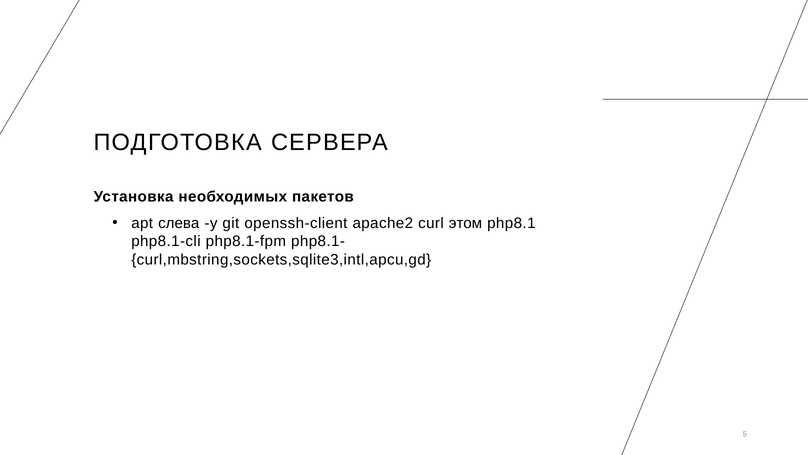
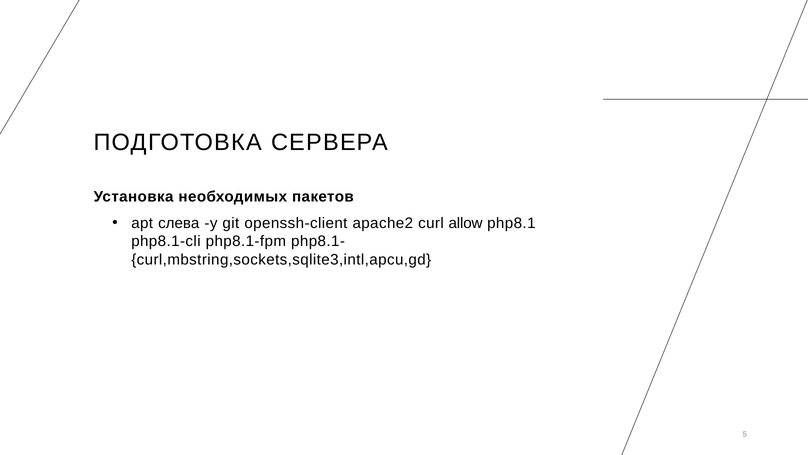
этом: этом -> allow (466, 223)
